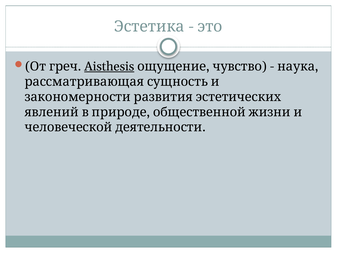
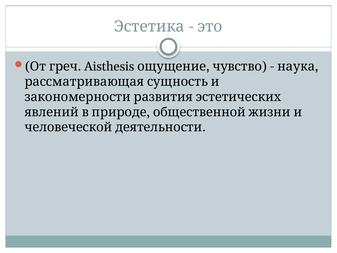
Aisthesis underline: present -> none (109, 66)
